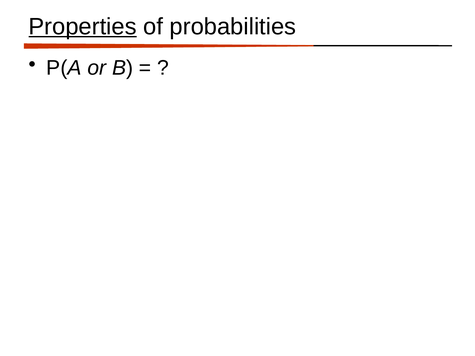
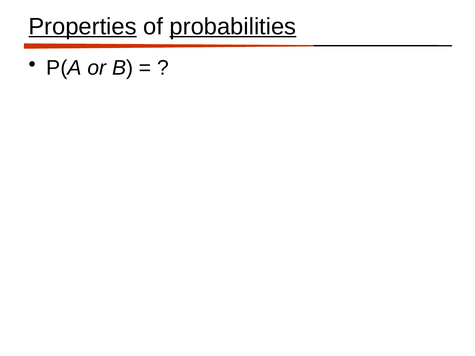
probabilities underline: none -> present (233, 27)
